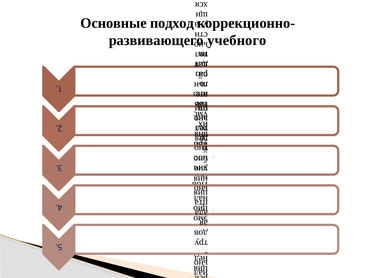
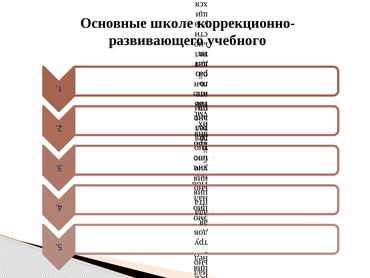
подход: подход -> школе (172, 23)
